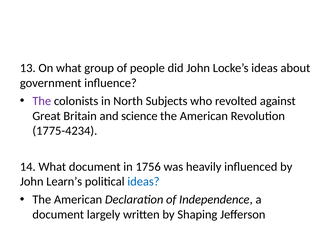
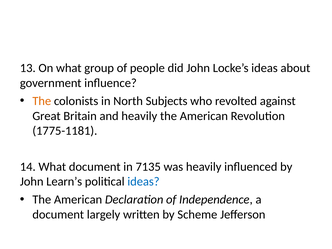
The colour: purple -> orange (42, 101)
and science: science -> heavily (139, 116)
1775-4234: 1775-4234 -> 1775-1181 (65, 131)
1756: 1756 -> 7135 (148, 167)
Shaping: Shaping -> Scheme (197, 214)
